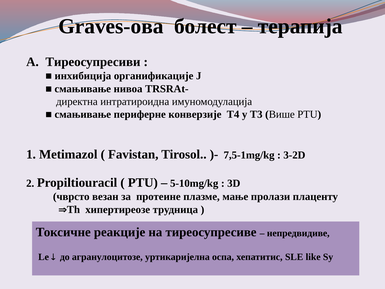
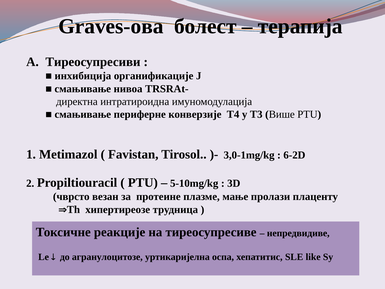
7,5-1mg/kg: 7,5-1mg/kg -> 3,0-1mg/kg (249, 155)
3-2D: 3-2D -> 6-2D (294, 155)
